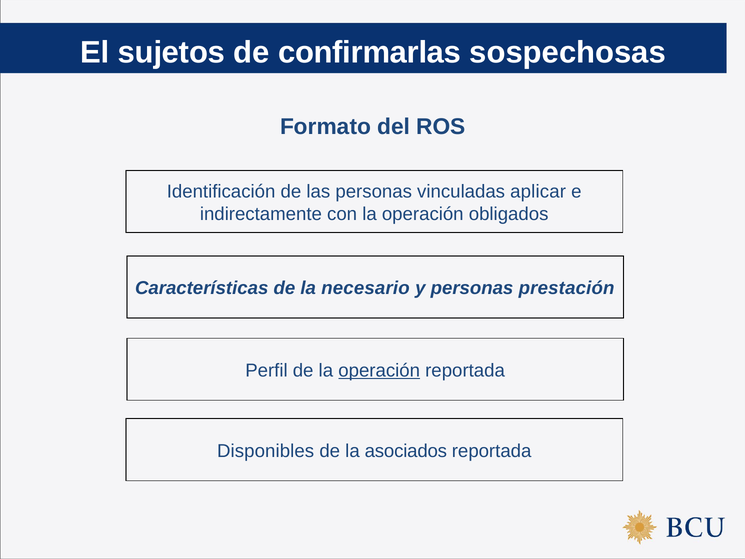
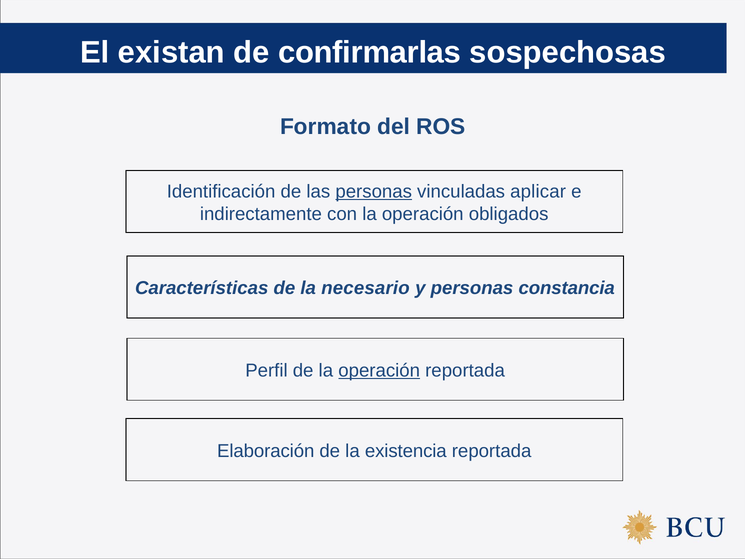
sujetos: sujetos -> existan (171, 53)
personas underline: none -> present (374, 192)
prestación: prestación -> constancia (567, 288)
Disponibles: Disponibles -> Elaboración (266, 451)
asociados: asociados -> existencia (406, 451)
